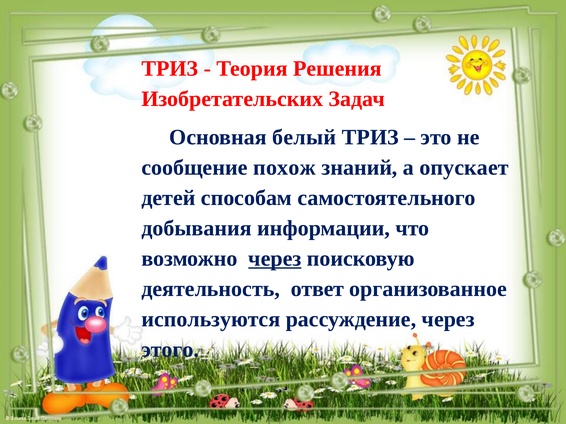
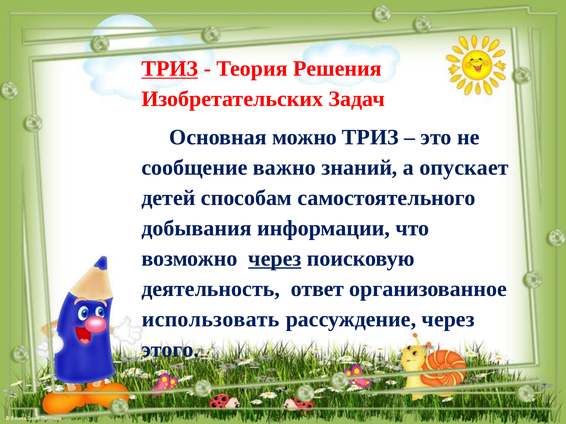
ТРИЗ underline: none -> present (170, 69)
белый: белый -> можно (304, 137)
похож: похож -> важно (284, 168)
используются: используются -> использовать (211, 320)
